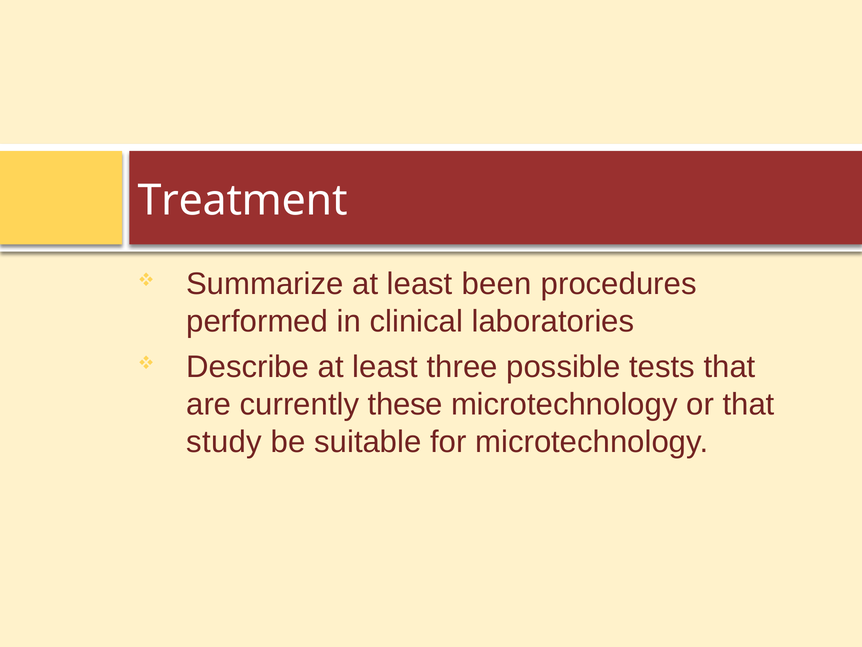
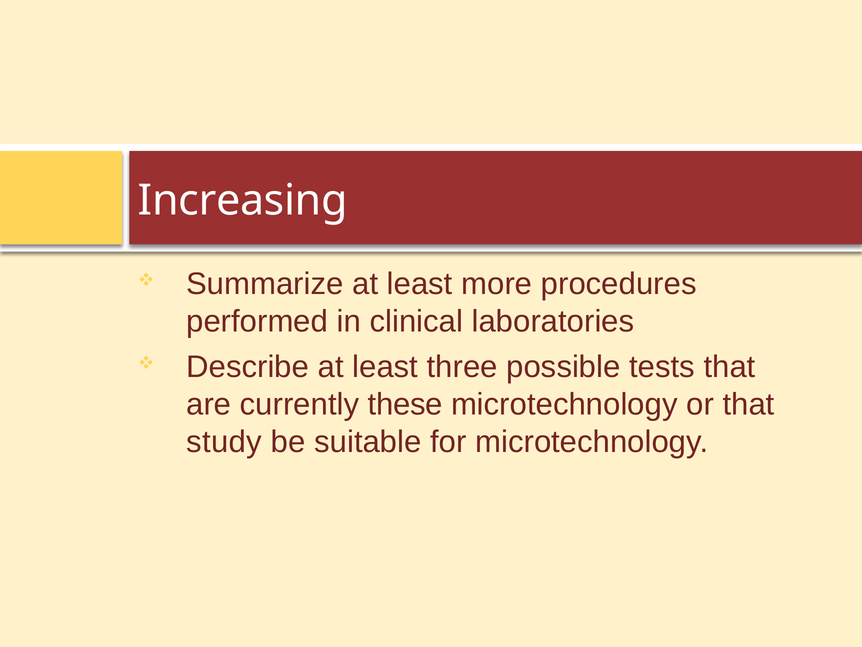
Treatment: Treatment -> Increasing (243, 201)
been: been -> more (497, 284)
